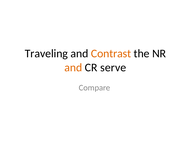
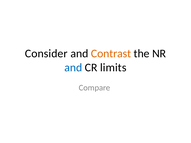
Traveling: Traveling -> Consider (46, 54)
and colour: orange -> blue (73, 68)
serve: serve -> limits (113, 68)
